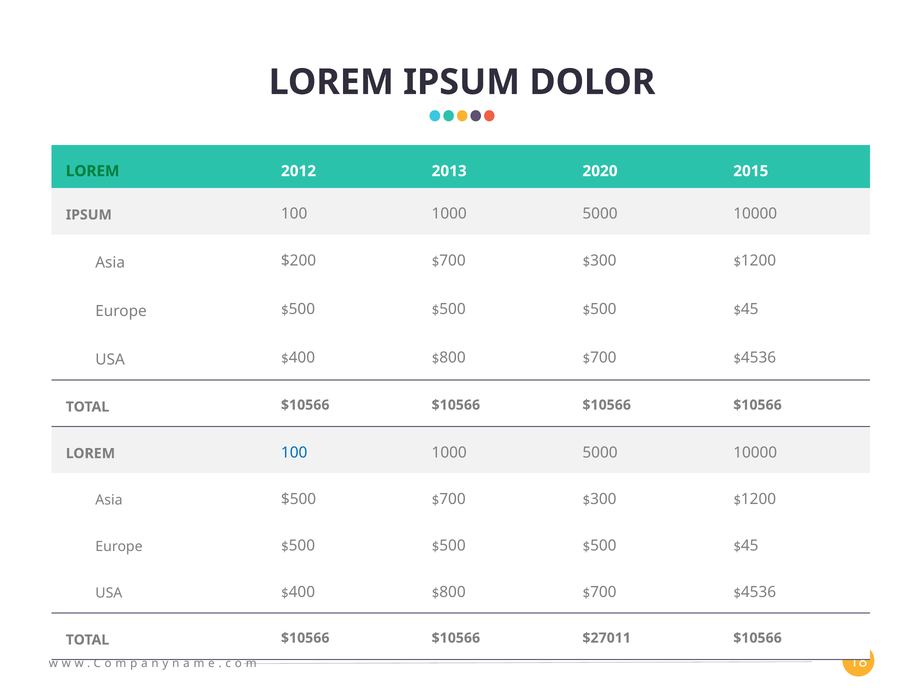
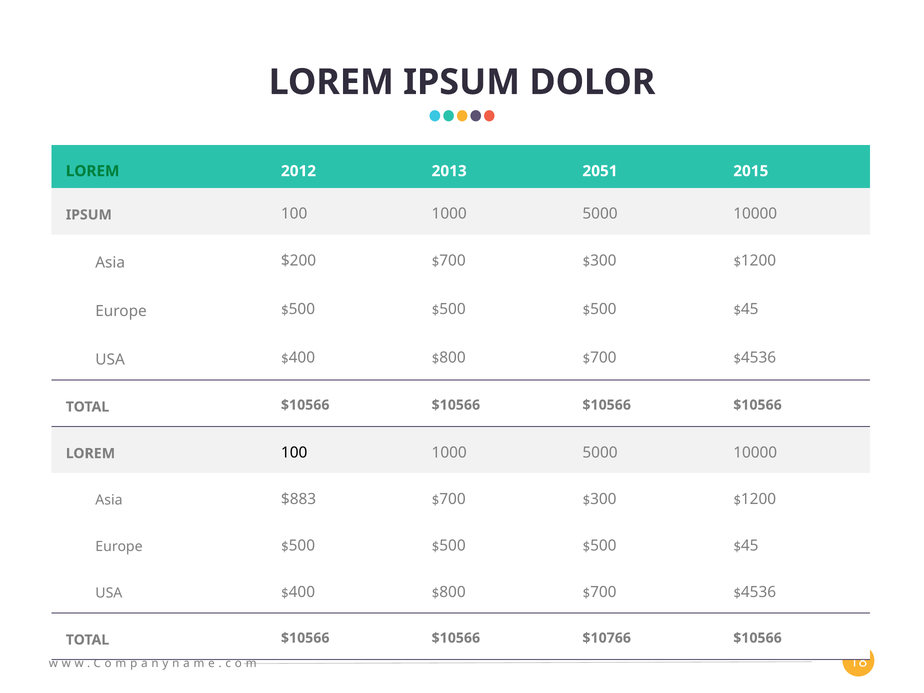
2020: 2020 -> 2051 (600, 171)
100 colour: blue -> black (294, 453)
Asia $500: $500 -> $883 (299, 499)
$27011: $27011 -> $10766 (607, 638)
